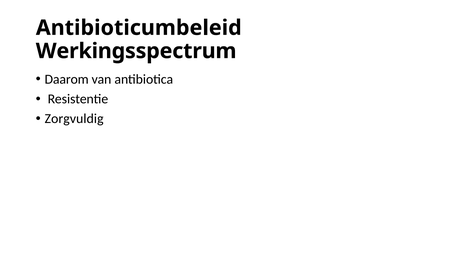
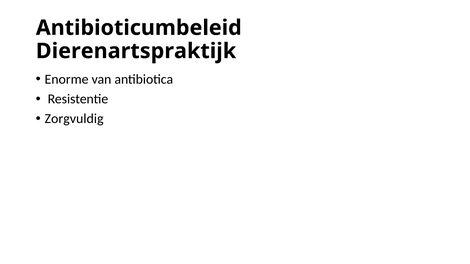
Werkingsspectrum: Werkingsspectrum -> Dierenartspraktijk (136, 51)
Daarom: Daarom -> Enorme (67, 79)
